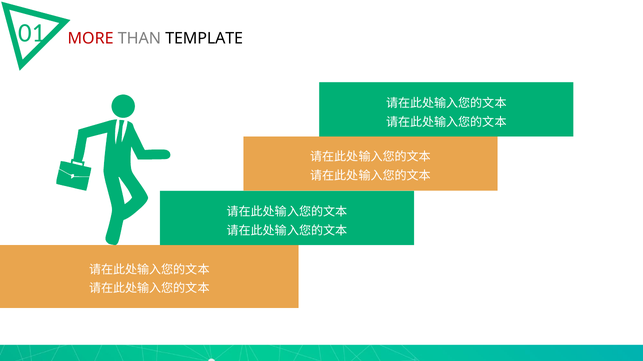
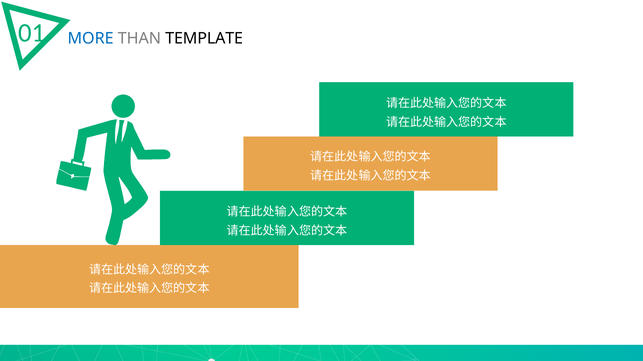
MORE colour: red -> blue (91, 39)
